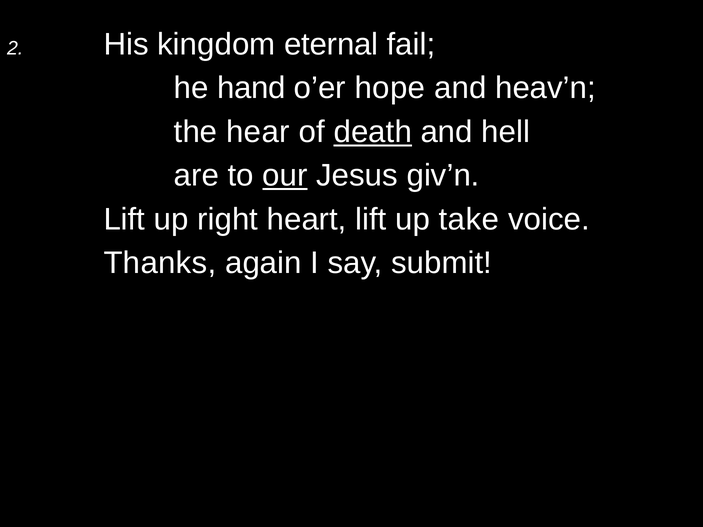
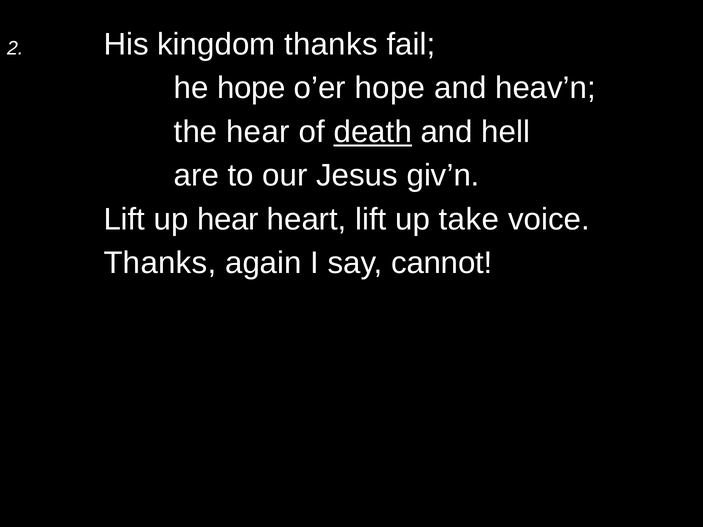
kingdom eternal: eternal -> thanks (331, 44)
he hand: hand -> hope (251, 88)
our underline: present -> none (285, 176)
up right: right -> hear (228, 219)
submit: submit -> cannot (442, 263)
